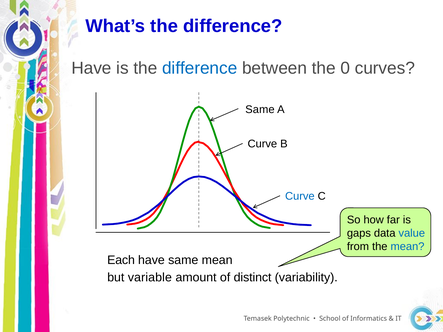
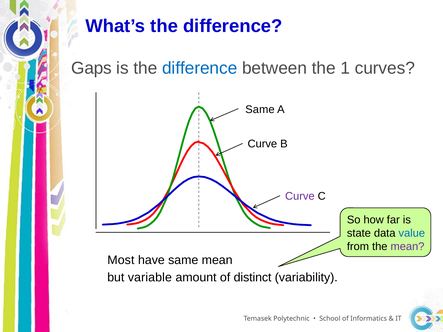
Have: Have -> Gaps (92, 68)
0: 0 -> 1 (345, 68)
Curve colour: blue -> purple (300, 196)
gaps: gaps -> state (359, 233)
mean colour: blue -> purple (407, 247)
Each: Each -> Most (121, 260)
